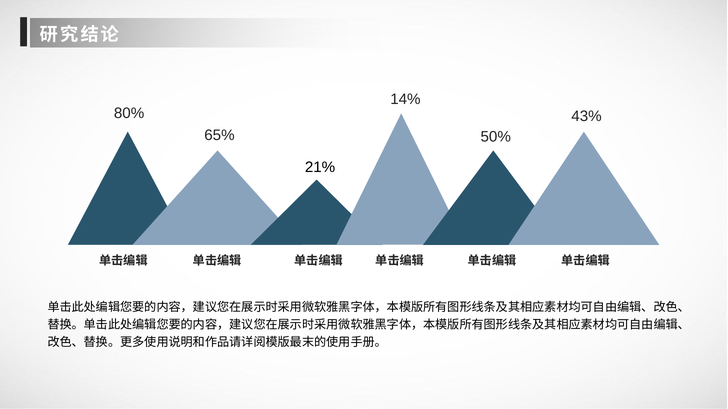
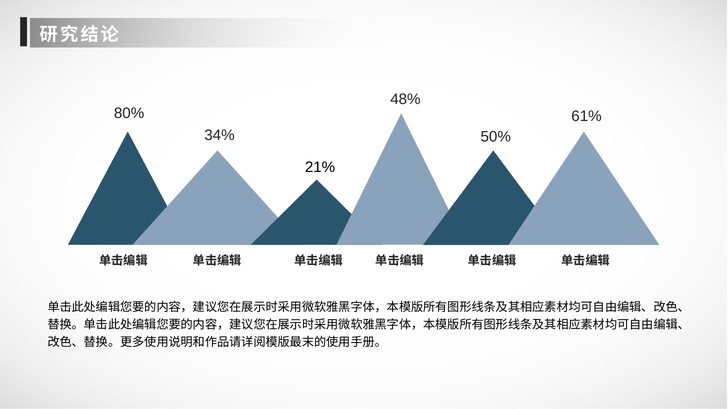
14%: 14% -> 48% (405, 99)
43%: 43% -> 61% (587, 116)
65%: 65% -> 34% (219, 135)
